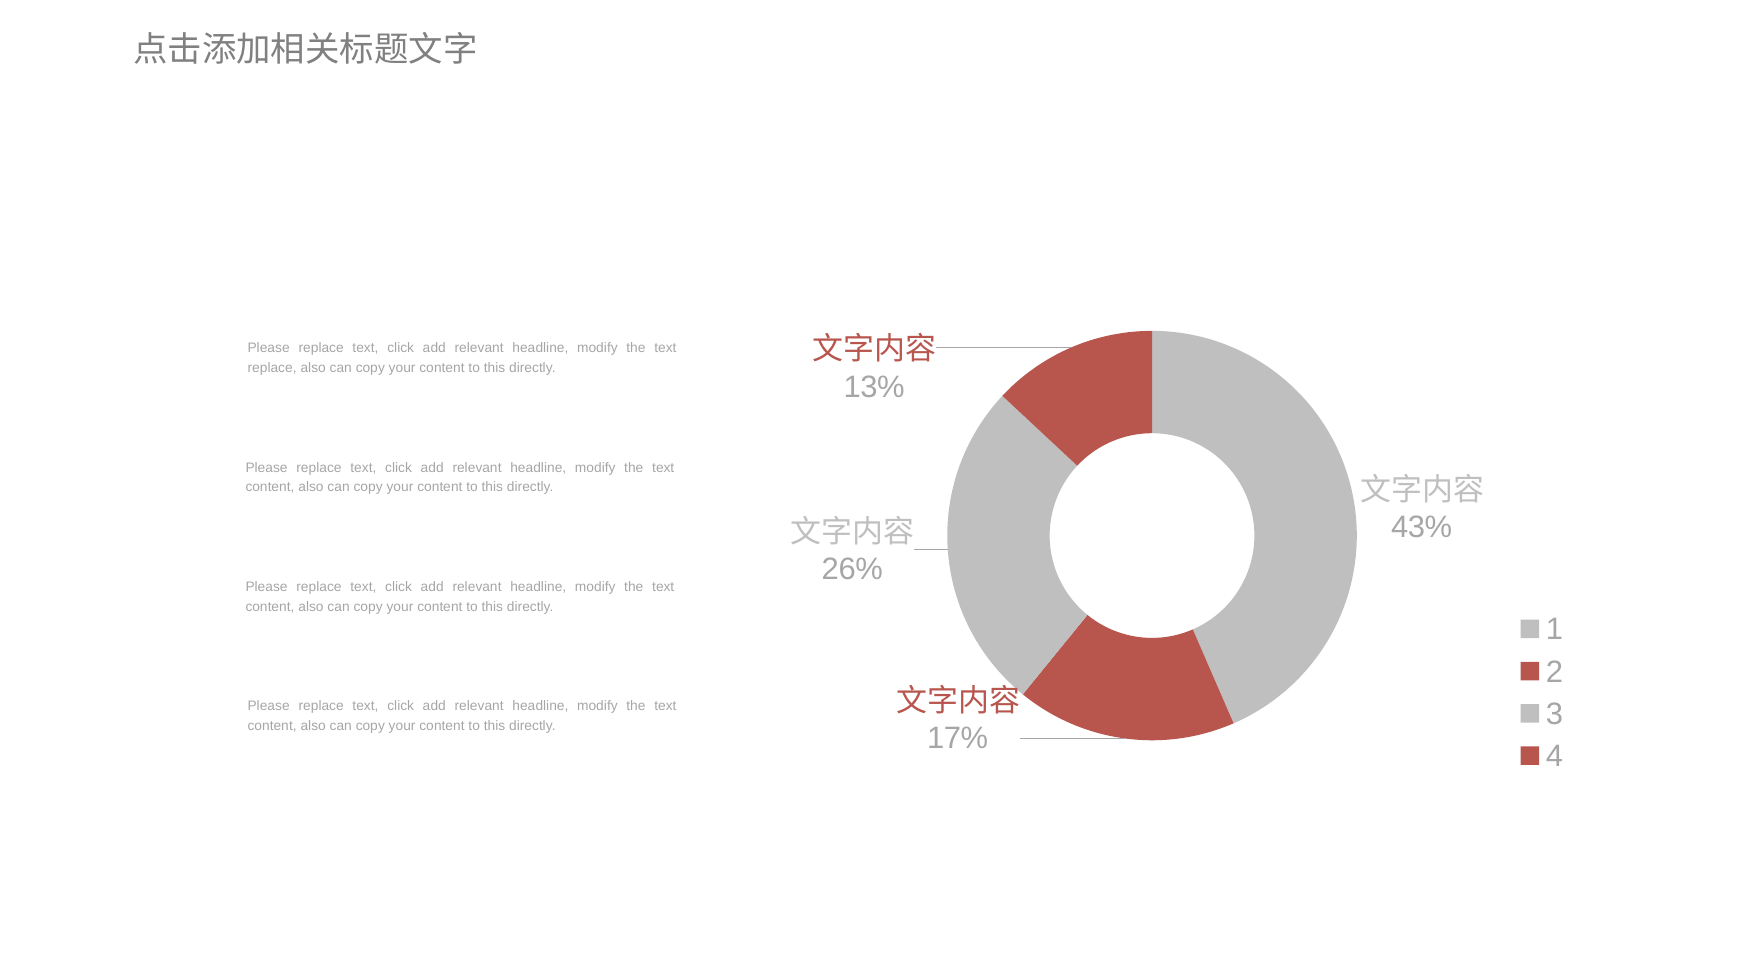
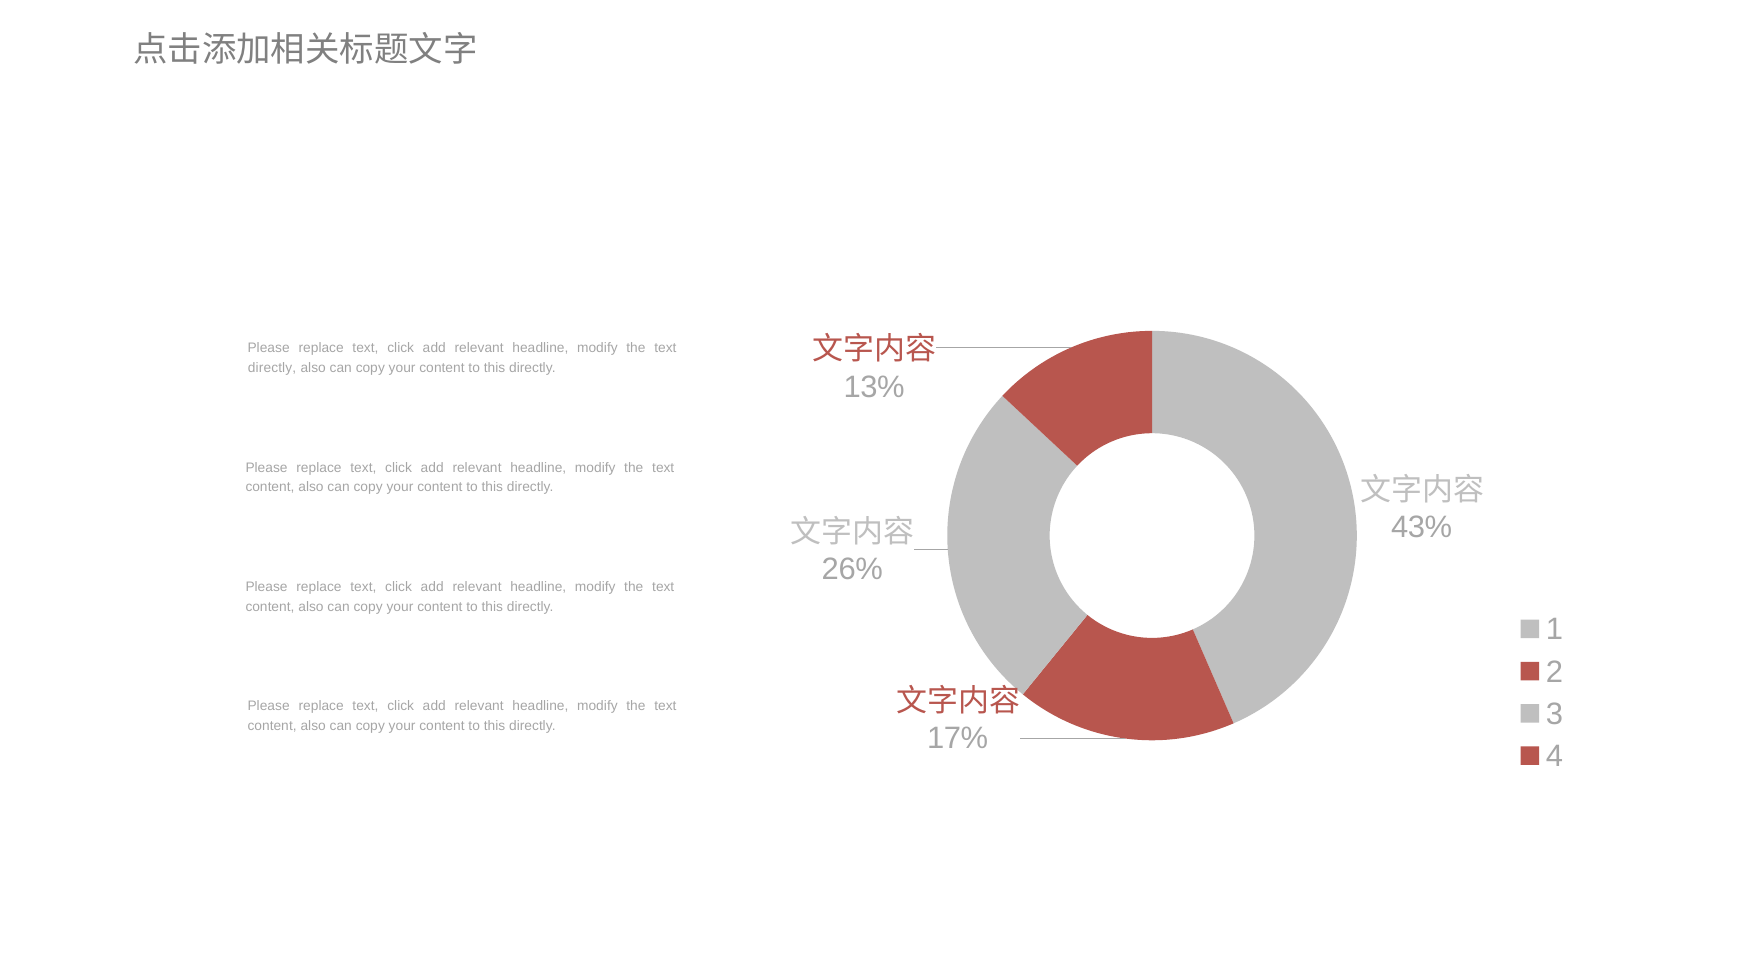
replace: replace -> directly (272, 368)
